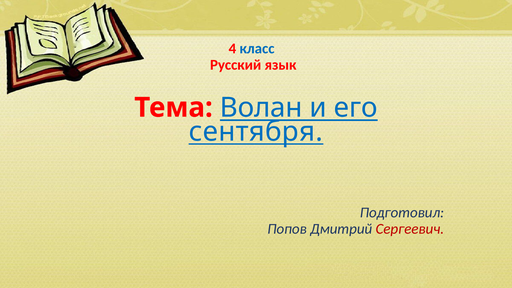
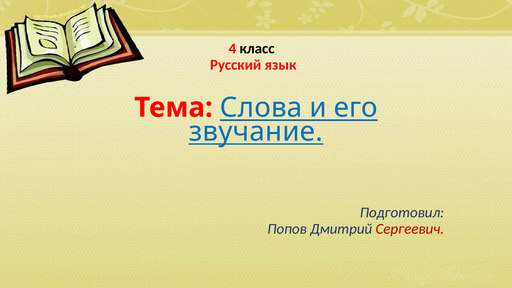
класс colour: blue -> black (257, 49)
Волан: Волан -> Слова (261, 108)
сентября: сентября -> звучание (256, 132)
